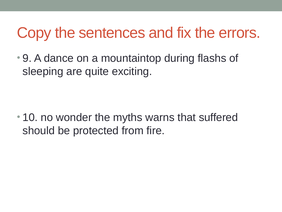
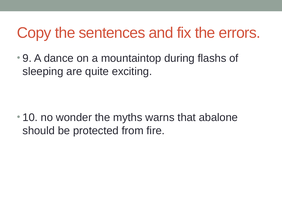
suffered: suffered -> abalone (218, 117)
